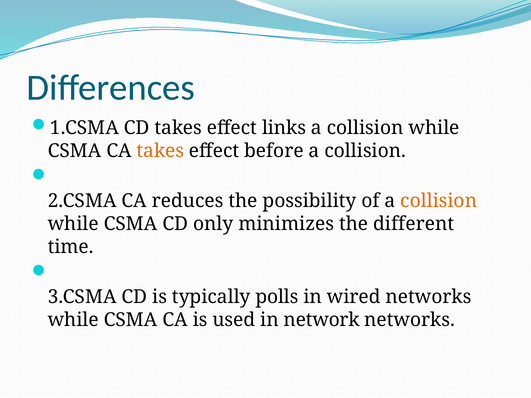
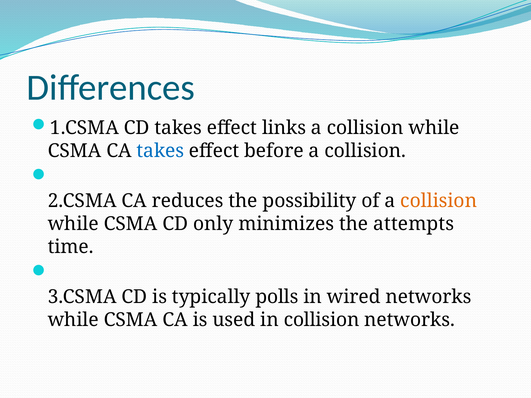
takes colour: orange -> blue (160, 151)
different: different -> attempts (414, 224)
in network: network -> collision (322, 320)
